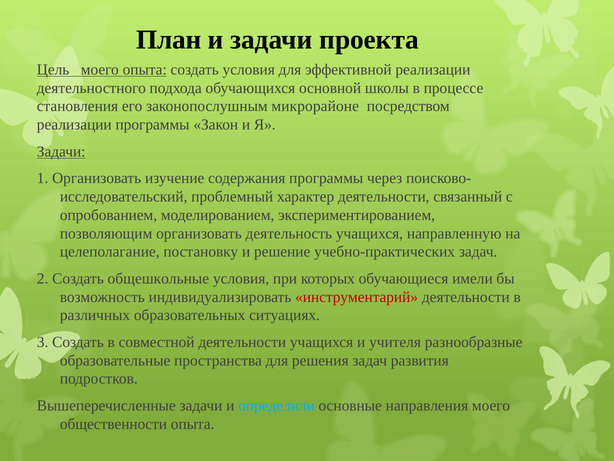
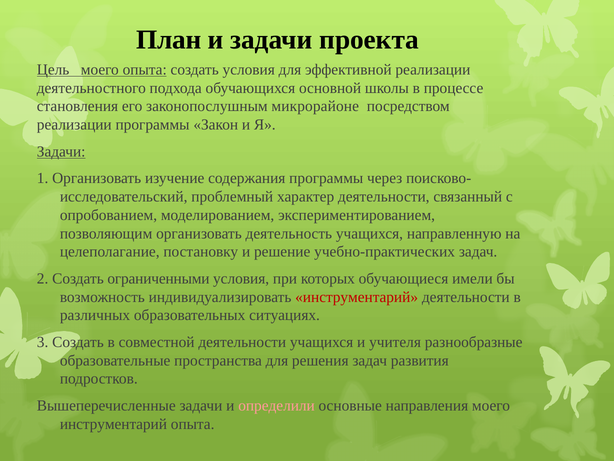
общешкольные: общешкольные -> ограниченными (158, 278)
определили colour: light blue -> pink (277, 405)
общественности: общественности -> инструментарий (113, 424)
